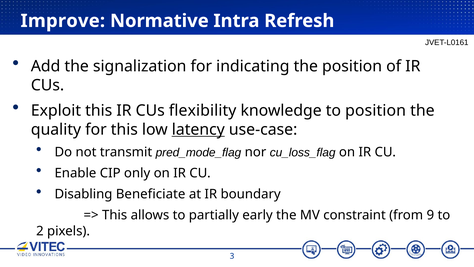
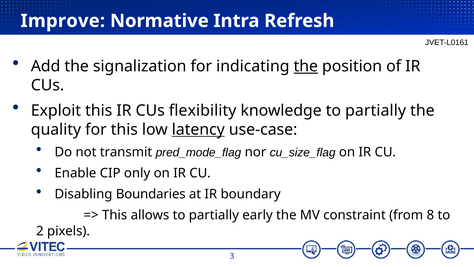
the underline: none -> present (306, 66)
knowledge to position: position -> partially (376, 110)
cu_loss_flag: cu_loss_flag -> cu_size_flag (303, 152)
Beneficiate: Beneficiate -> Boundaries (151, 194)
9: 9 -> 8 (430, 215)
